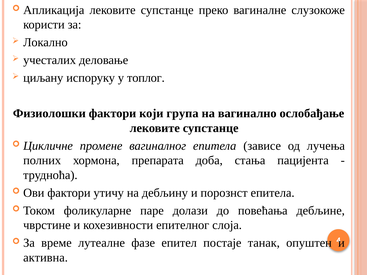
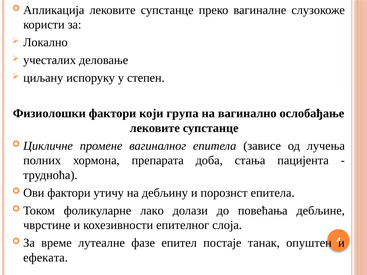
топлог: топлог -> степен (146, 78)
паре: паре -> лако (152, 211)
активна: активна -> ефеката (46, 258)
